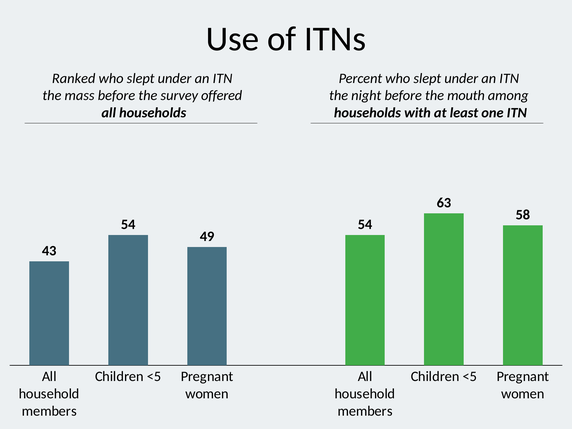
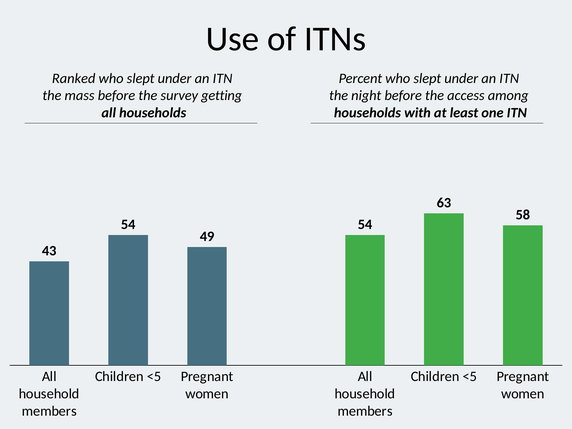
offered: offered -> getting (222, 96)
mouth: mouth -> access (466, 96)
